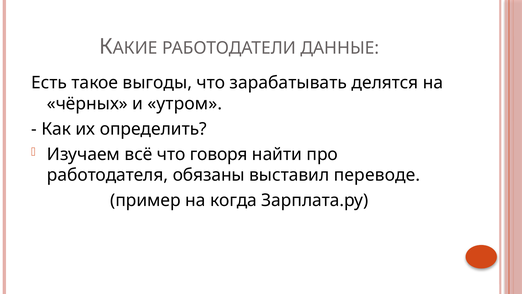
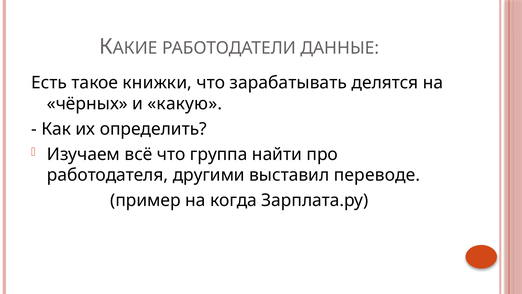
выгоды: выгоды -> книжки (157, 83)
утром: утром -> какую (185, 104)
говоря: говоря -> группа (219, 154)
обязаны: обязаны -> другими (209, 175)
